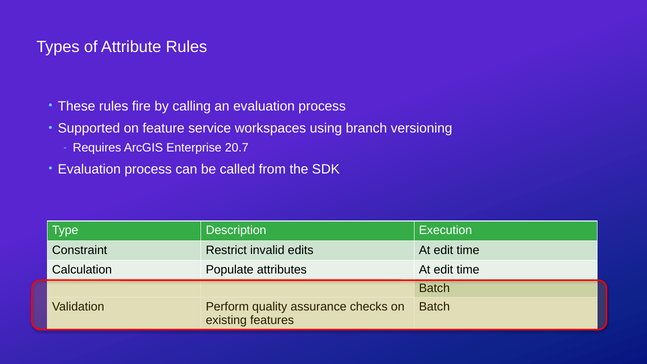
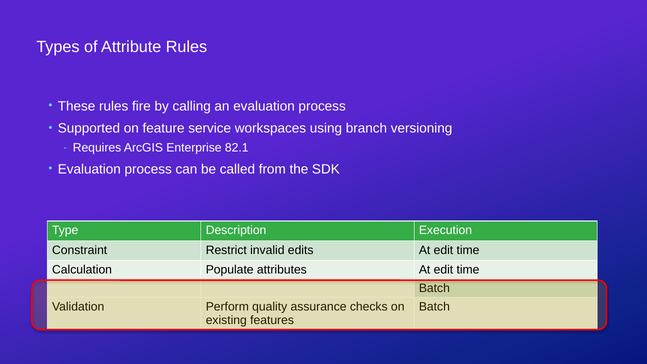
20.7: 20.7 -> 82.1 (237, 148)
